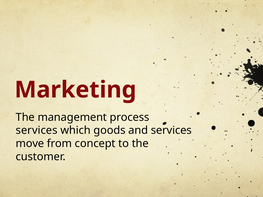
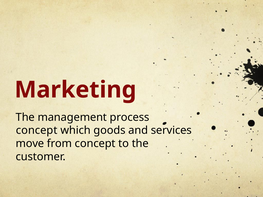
services: services -> concept (37, 130)
